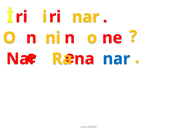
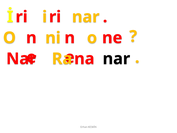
nar colour: blue -> black (116, 59)
